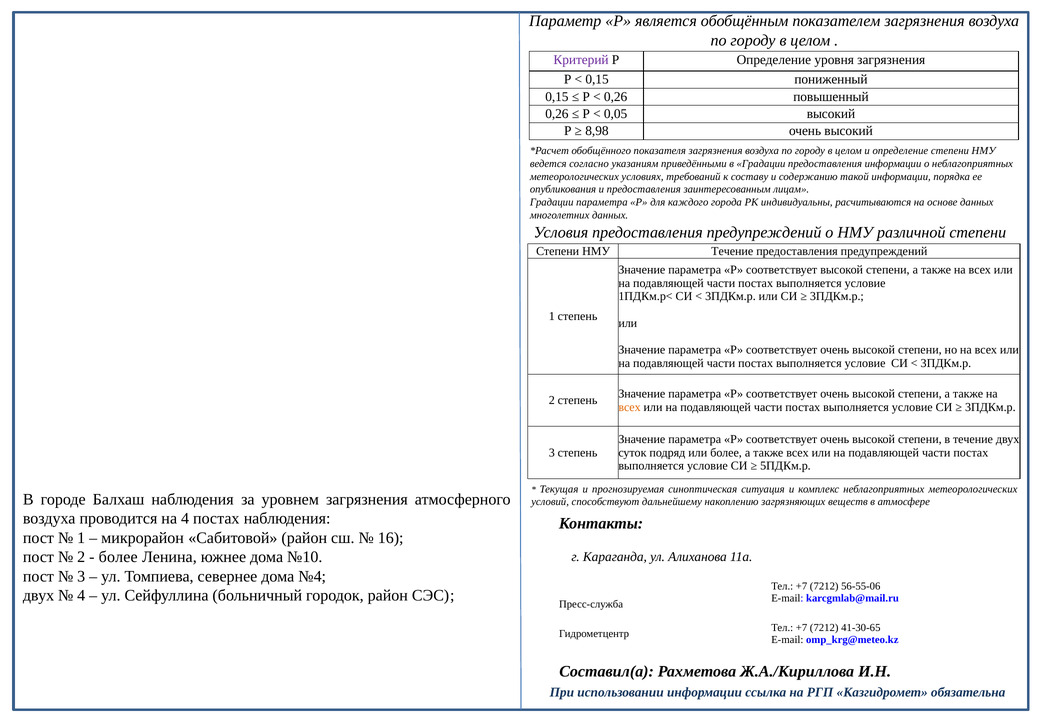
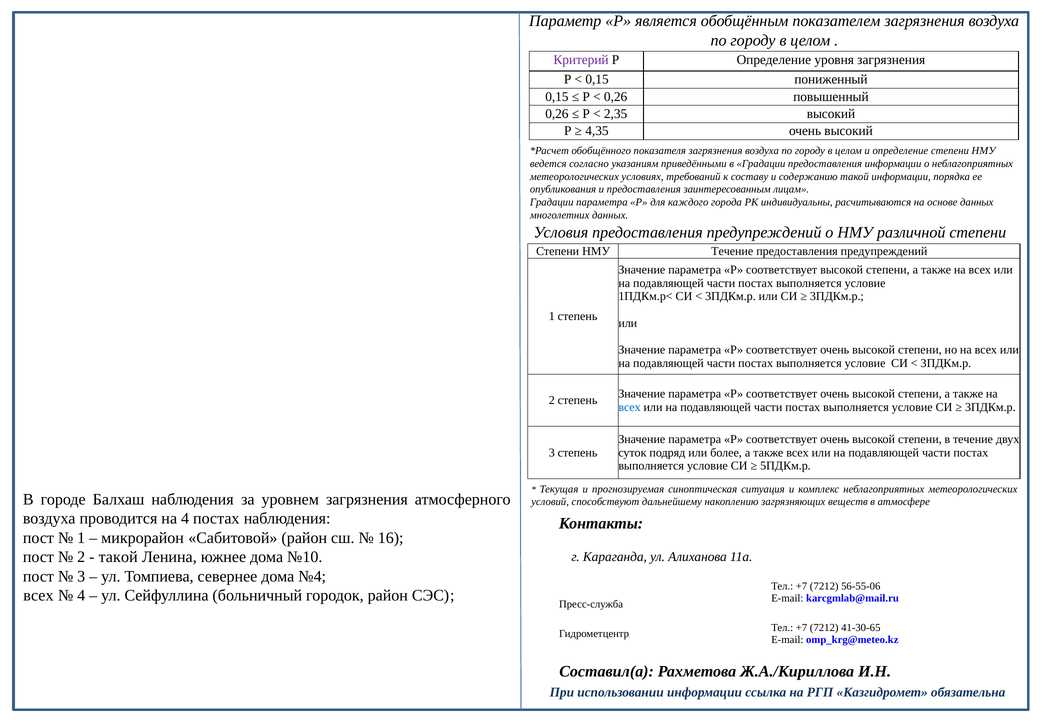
0,05: 0,05 -> 2,35 (616, 114)
8,98: 8,98 -> 4,35 (597, 131)
всех colour: orange -> blue (630, 407)
более: более -> такой (118, 557)
двух: двух -> всех (38, 595)
